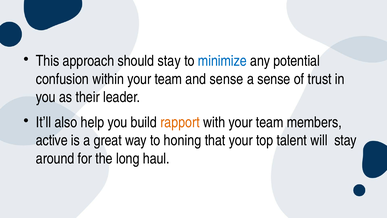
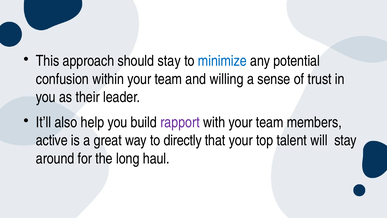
and sense: sense -> willing (227, 79)
rapport colour: orange -> purple (180, 122)
honing: honing -> directly (183, 140)
